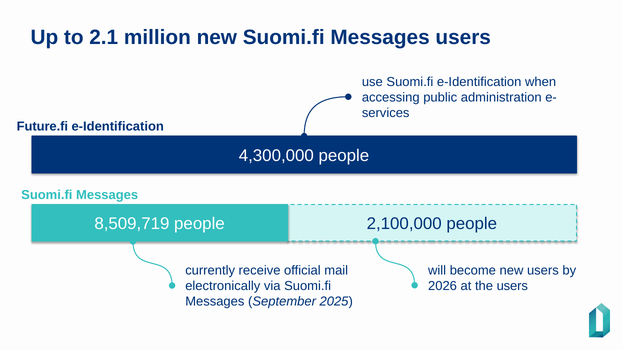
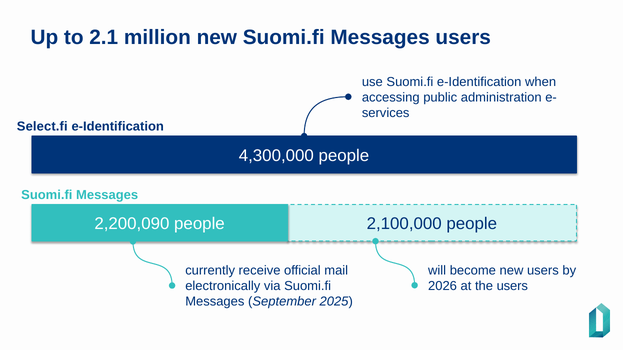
Future.fi: Future.fi -> Select.fi (42, 127)
8,509,719: 8,509,719 -> 2,200,090 (132, 224)
